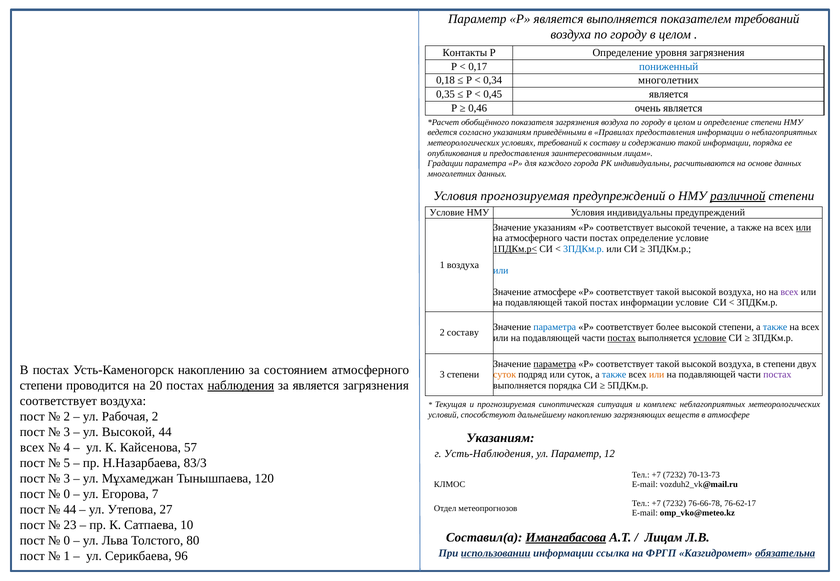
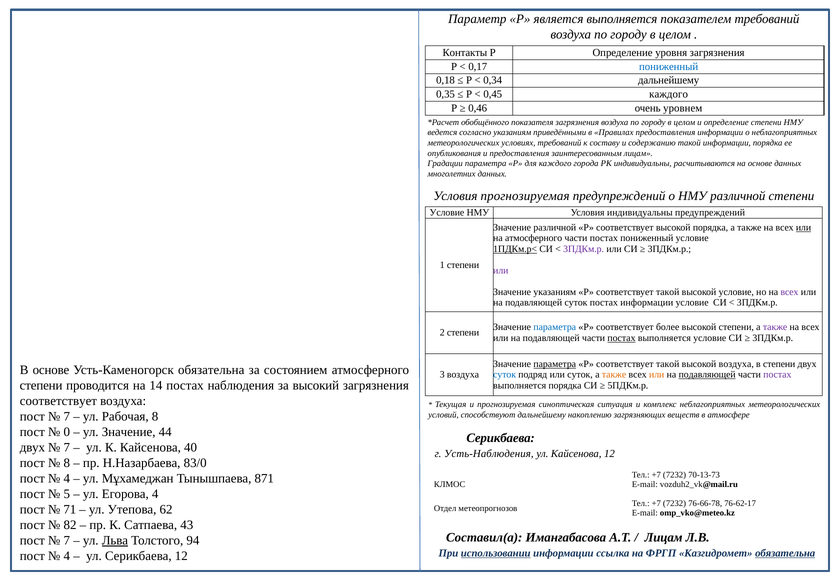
0,34 многолетних: многолетних -> дальнейшему (669, 80)
0,45 является: является -> каждого (669, 94)
очень является: является -> уровнем (683, 108)
различной underline: present -> none (738, 196)
Значение указаниям: указаниям -> различной (555, 228)
высокой течение: течение -> порядка (710, 228)
постах определение: определение -> пониженный (647, 238)
3ПДКм.р colour: blue -> purple (584, 249)
1 воздуха: воздуха -> степени (463, 265)
или colour: blue -> purple (501, 271)
Значение атмосфере: атмосфере -> указаниям (555, 292)
воздуха: воздуха -> условие (736, 292)
подавляющей такой: такой -> суток (576, 303)
также colour: blue -> purple (775, 328)
2 составу: составу -> степени (463, 333)
условие underline: present -> none (710, 338)
В постах: постах -> основе (51, 370)
Усть-Каменогорск накоплению: накоплению -> обязательна (211, 370)
3 степени: степени -> воздуха (463, 375)
суток colour: orange -> blue (505, 375)
также colour: blue -> orange (614, 375)
подавляющей underline: none -> present (707, 375)
20: 20 -> 14 (156, 386)
наблюдения underline: present -> none (241, 386)
за является: является -> высокий (316, 386)
2: 2 -> 7 (67, 417)
Рабочая 2: 2 -> 8 (155, 417)
3: 3 -> 0 (67, 432)
ул Высокой: Высокой -> Значение (129, 432)
Указаниям: Указаниям -> Серикбаева (501, 438)
всех: всех -> двух (32, 448)
4: 4 -> 7 (67, 448)
57: 57 -> 40 (191, 448)
ул Параметр: Параметр -> Кайсенова (576, 454)
5: 5 -> 8 (67, 463)
83/3: 83/3 -> 83/0 (195, 463)
3: 3 -> 4 (67, 479)
120: 120 -> 871 (264, 479)
0: 0 -> 5 (67, 494)
Егорова 7: 7 -> 4 (155, 494)
44: 44 -> 71 (70, 510)
27: 27 -> 62 (166, 510)
23: 23 -> 82 (70, 525)
10: 10 -> 43 (187, 525)
Иманғабасова underline: present -> none (566, 538)
0: 0 -> 7 (67, 541)
Льва underline: none -> present (115, 541)
80: 80 -> 94 (193, 541)
1: 1 -> 4 (67, 556)
Серикбаева 96: 96 -> 12 (181, 556)
